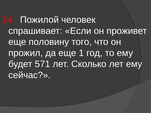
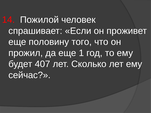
571: 571 -> 407 (43, 64)
